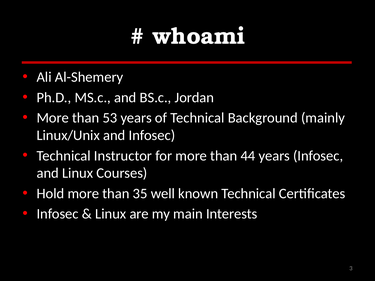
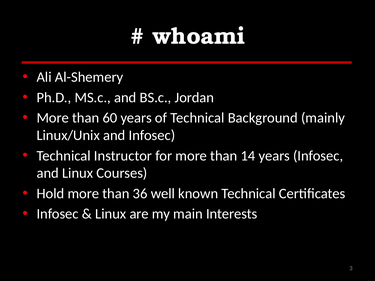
53: 53 -> 60 (110, 118)
44: 44 -> 14 (248, 156)
35: 35 -> 36 (140, 194)
